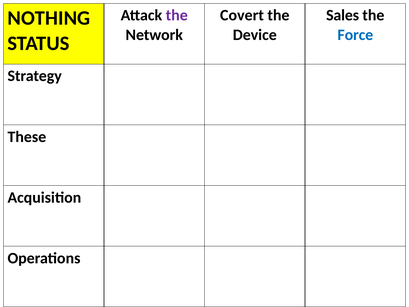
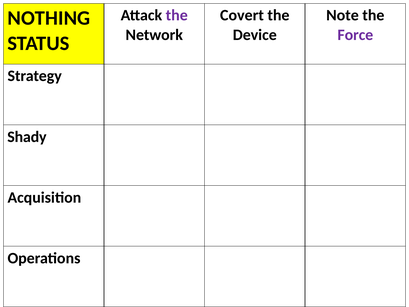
Sales: Sales -> Note (343, 15)
Force colour: blue -> purple (355, 35)
These: These -> Shady (27, 137)
